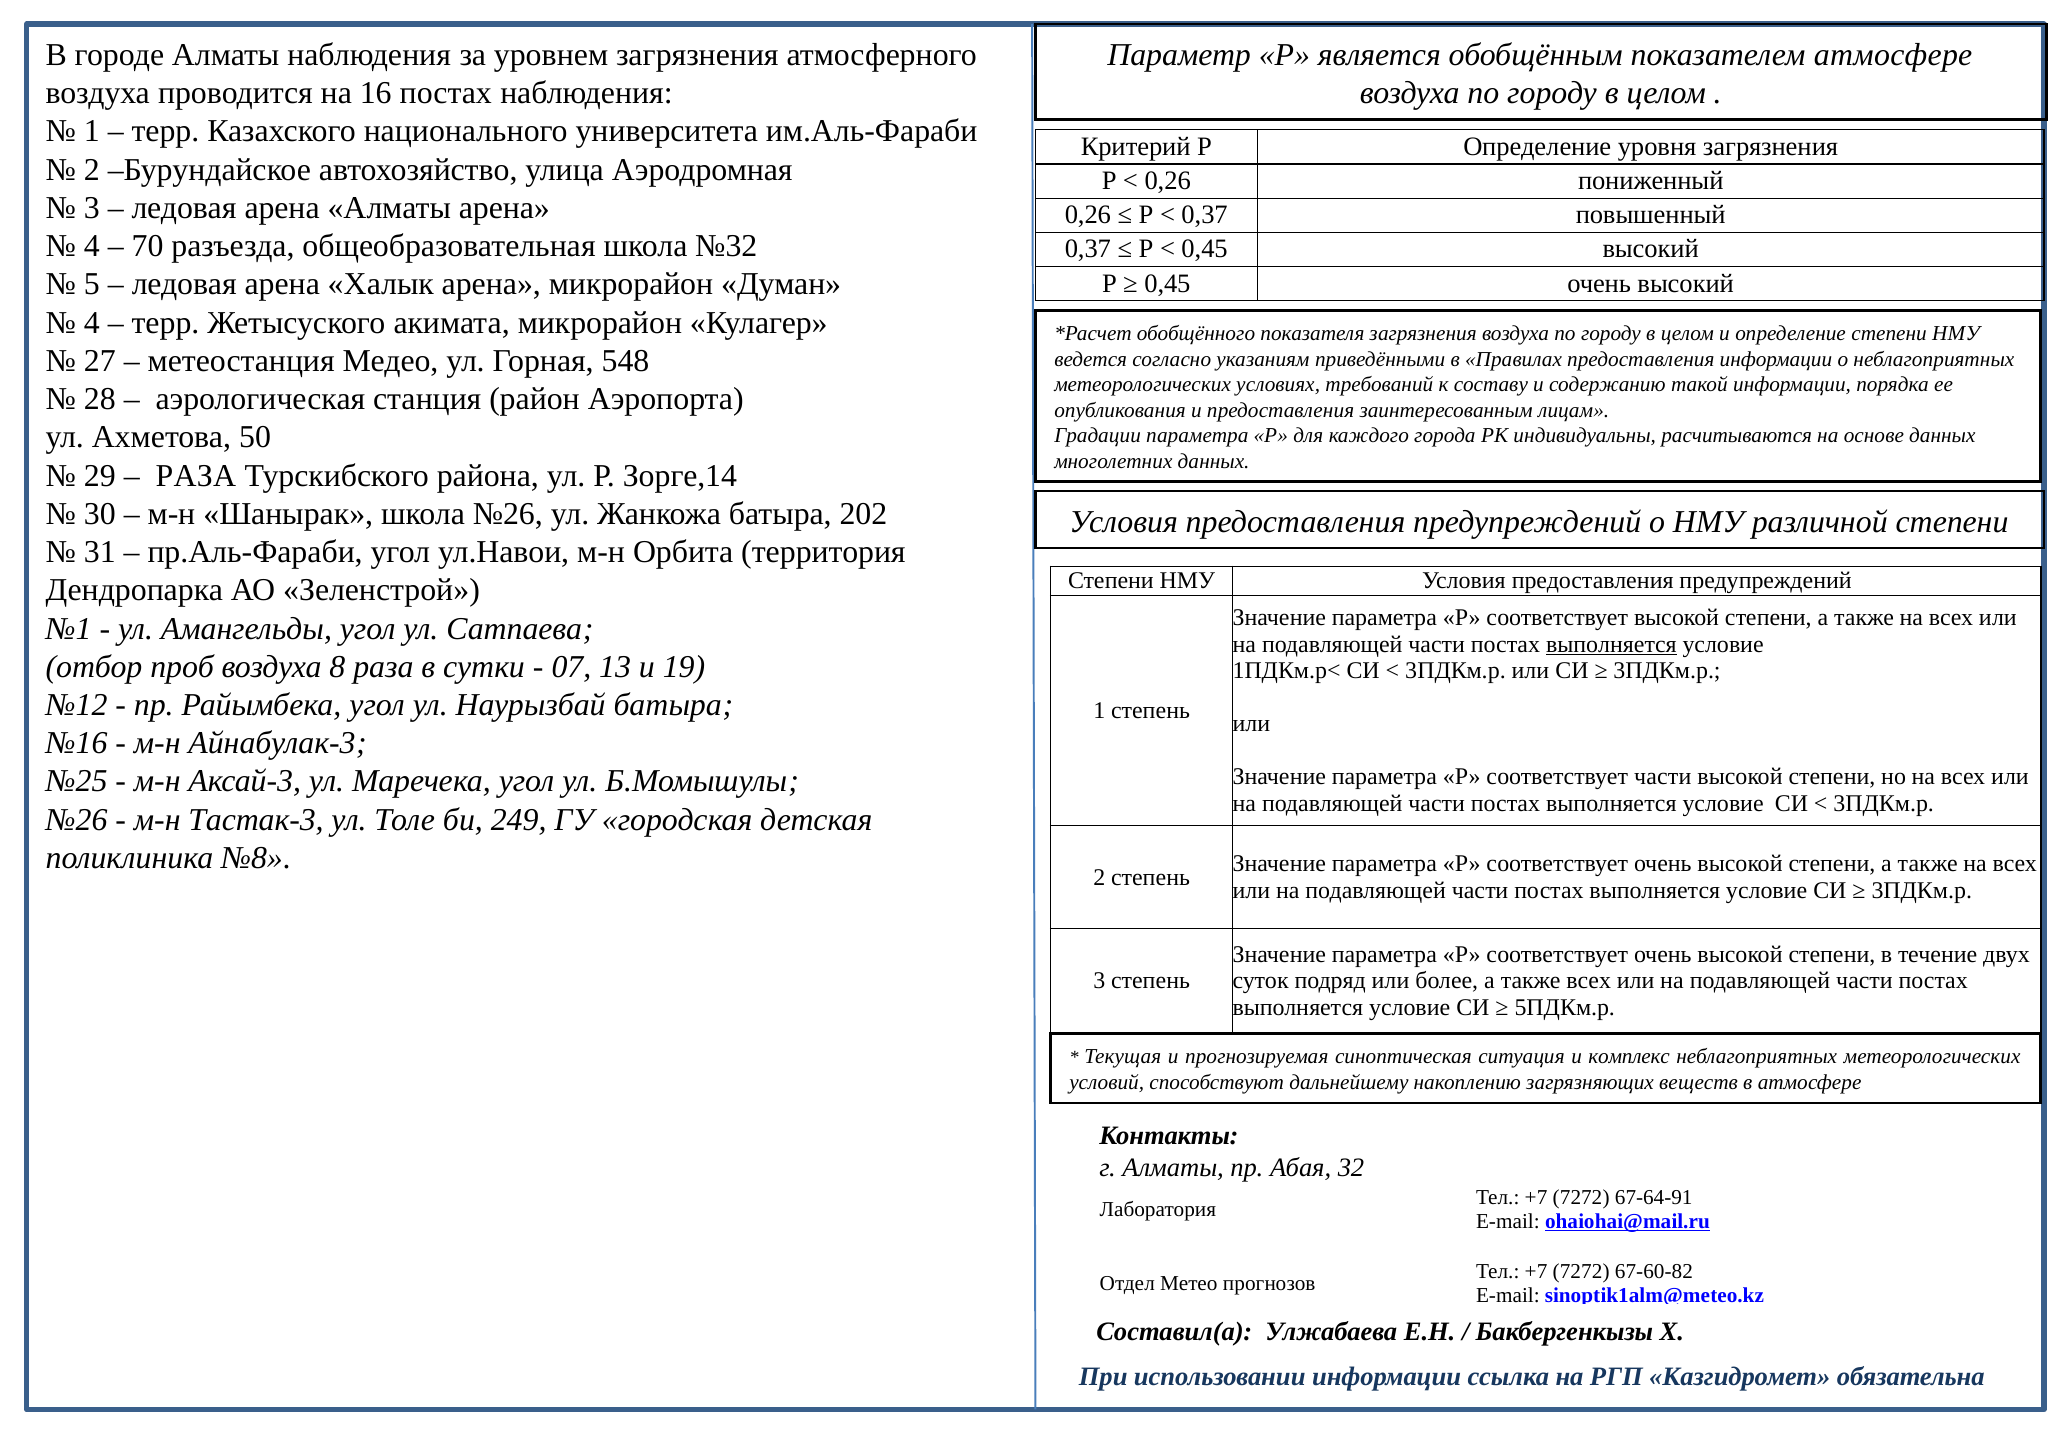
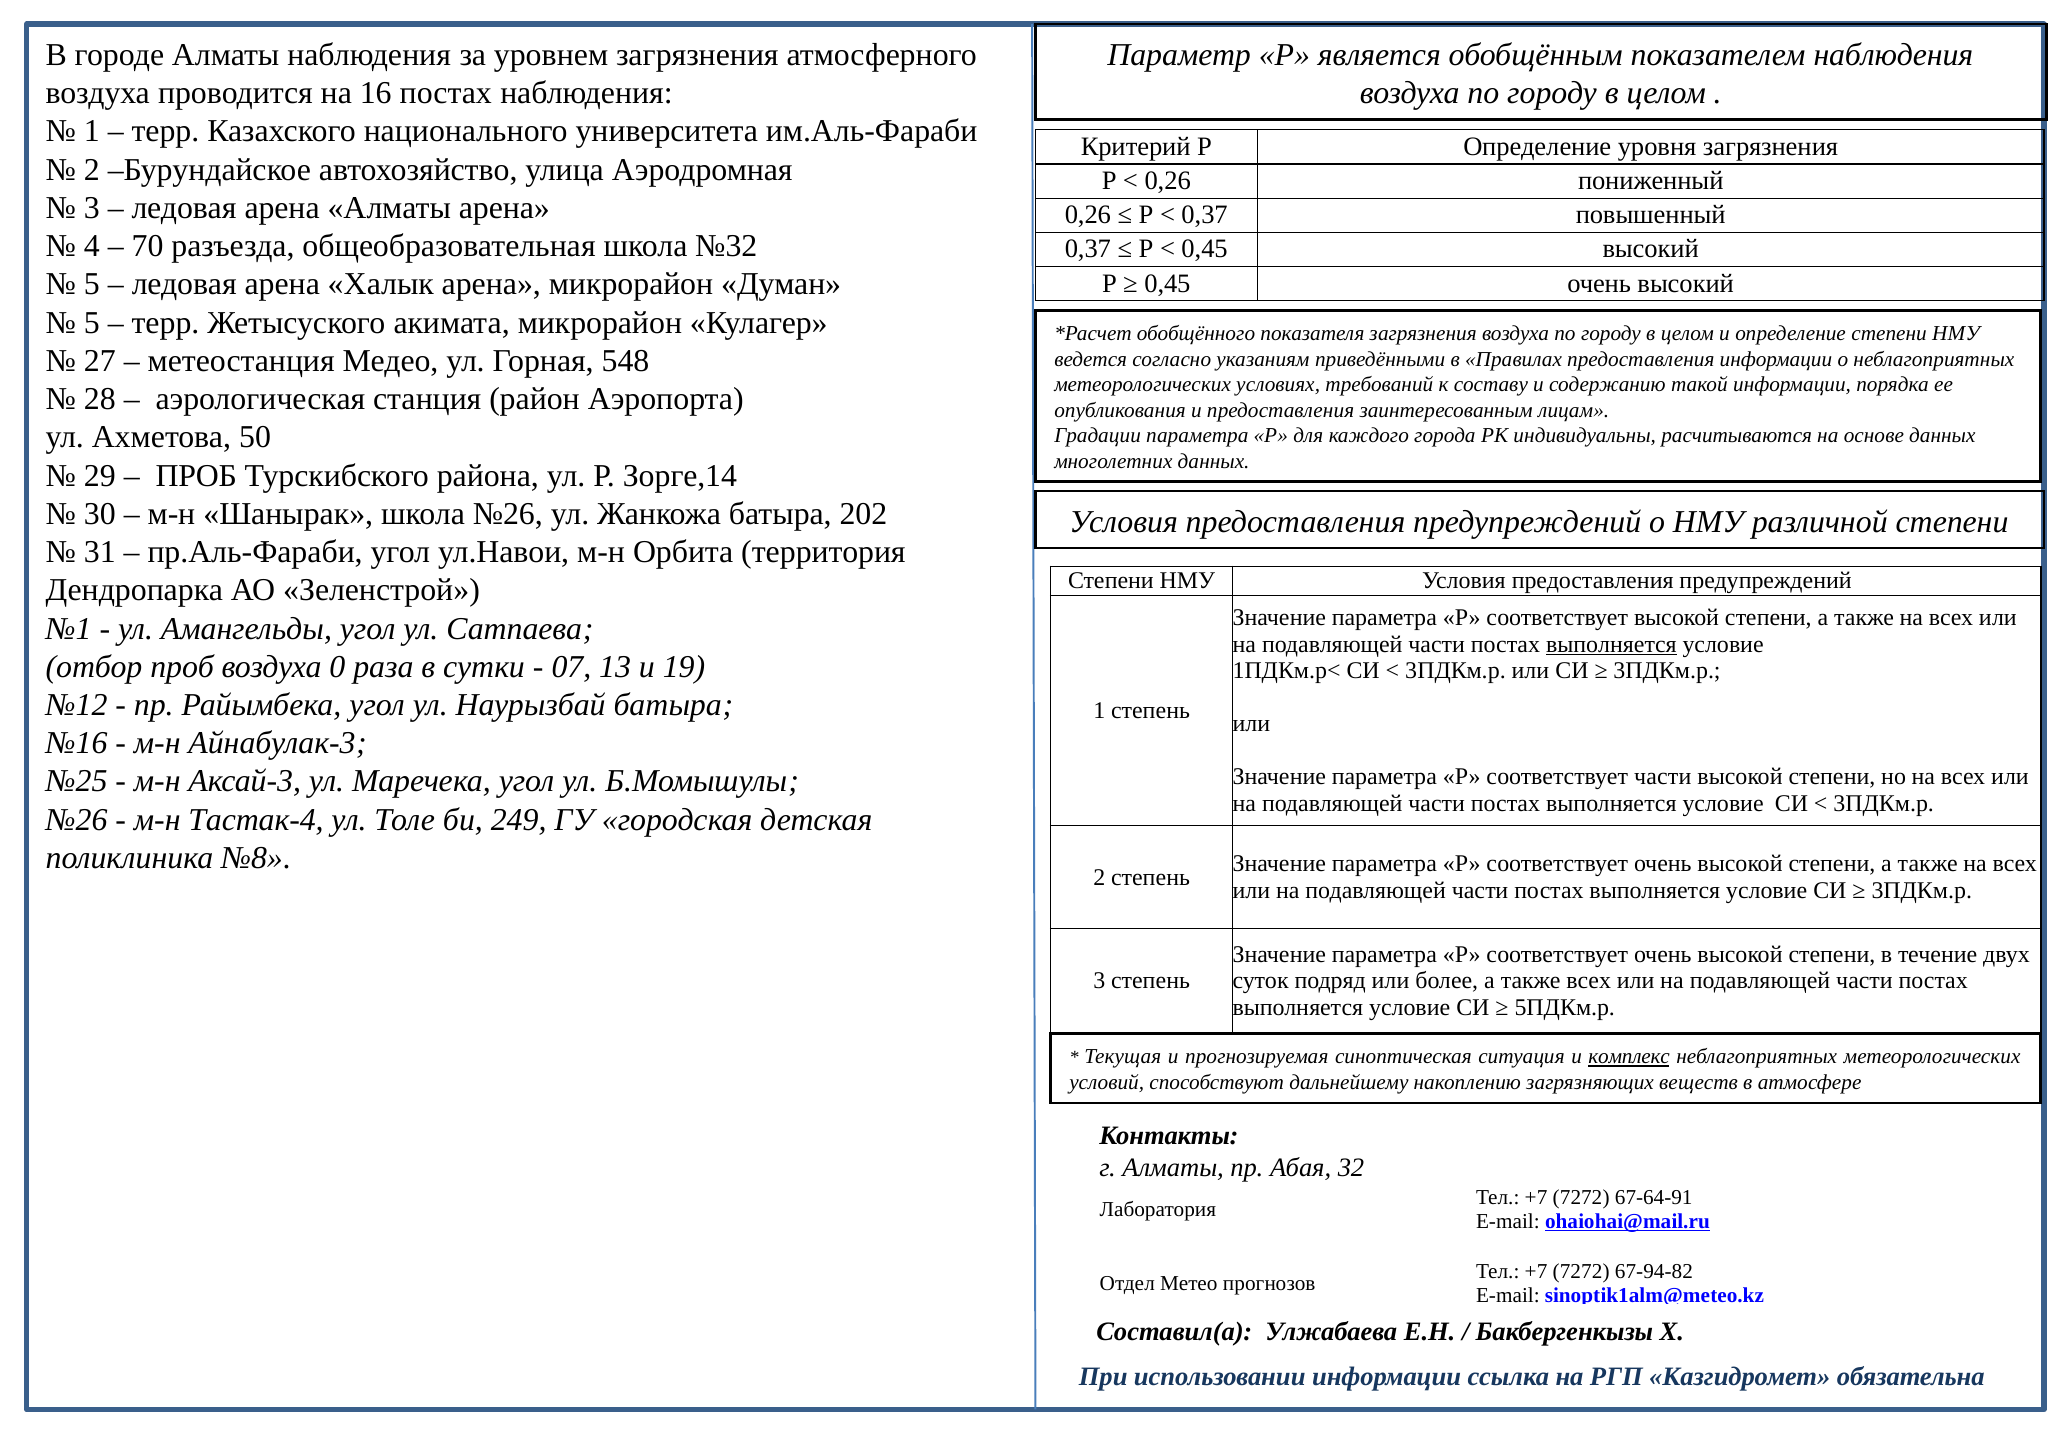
показателем атмосфере: атмосфере -> наблюдения (1893, 55)
4: 4 -> 5 (92, 323)
РАЗА: РАЗА -> ПРОБ (196, 475)
8: 8 -> 0 (337, 667)
Тастак-3: Тастак-3 -> Тастак-4 (256, 820)
комплекс underline: none -> present (1629, 1057)
67-60-82: 67-60-82 -> 67-94-82 (1654, 1271)
